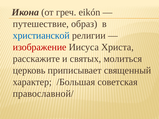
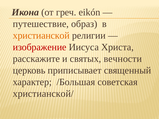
христианской colour: blue -> orange (41, 36)
молиться: молиться -> вечности (123, 59)
православной/: православной/ -> христианской/ (43, 94)
